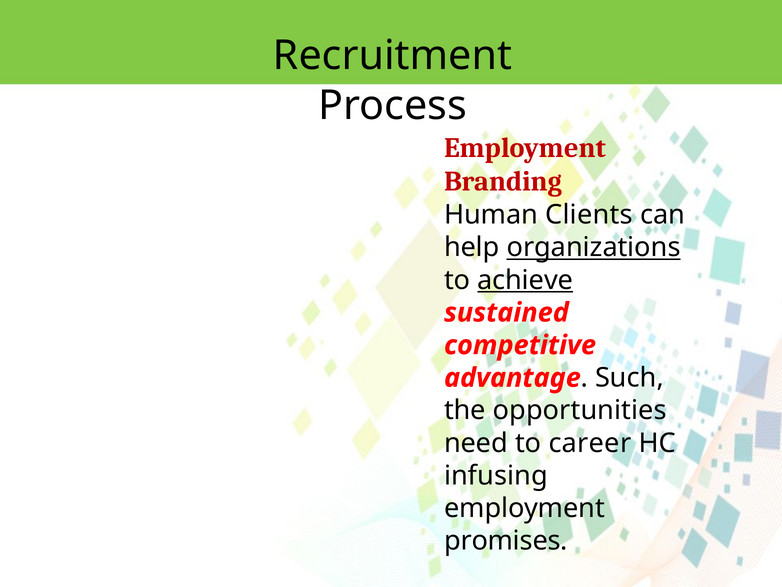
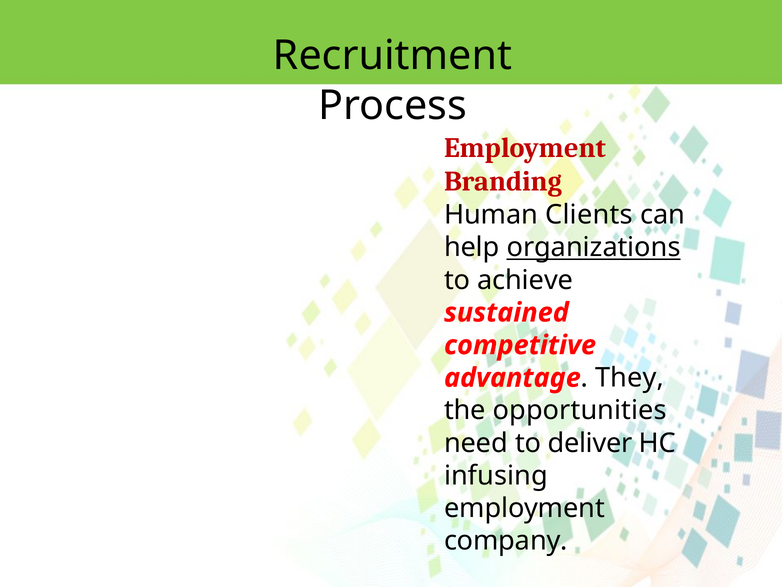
achieve underline: present -> none (525, 280)
Such: Such -> They (629, 378)
career: career -> deliver (590, 443)
promises: promises -> company (506, 540)
